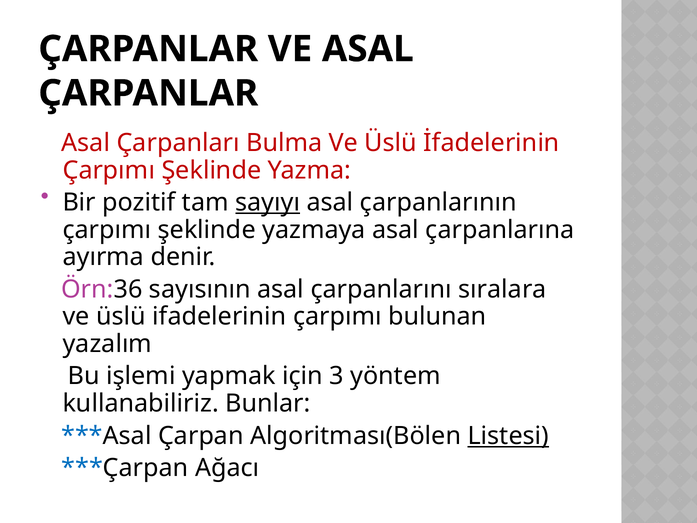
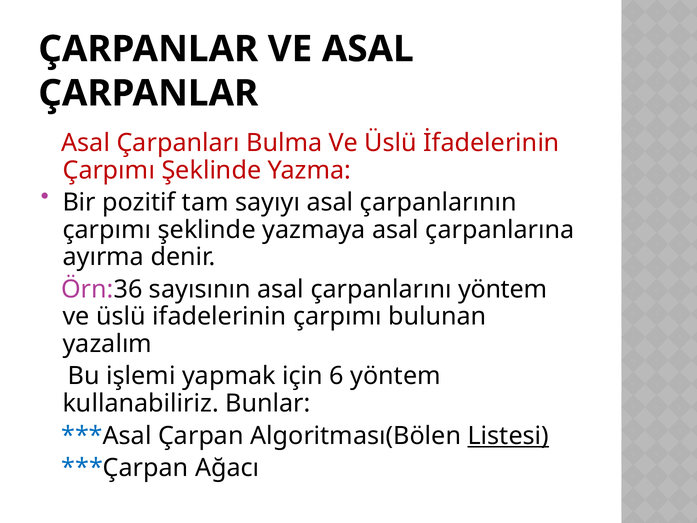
sayıyı underline: present -> none (268, 203)
çarpanlarını sıralara: sıralara -> yöntem (503, 289)
3: 3 -> 6 (337, 376)
